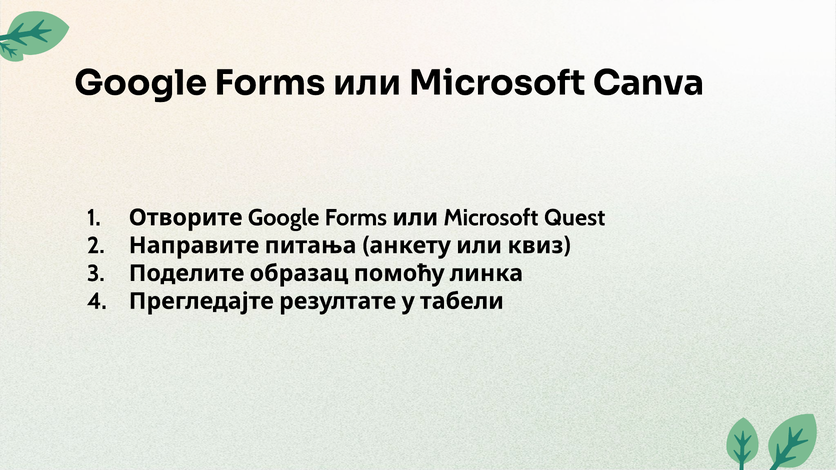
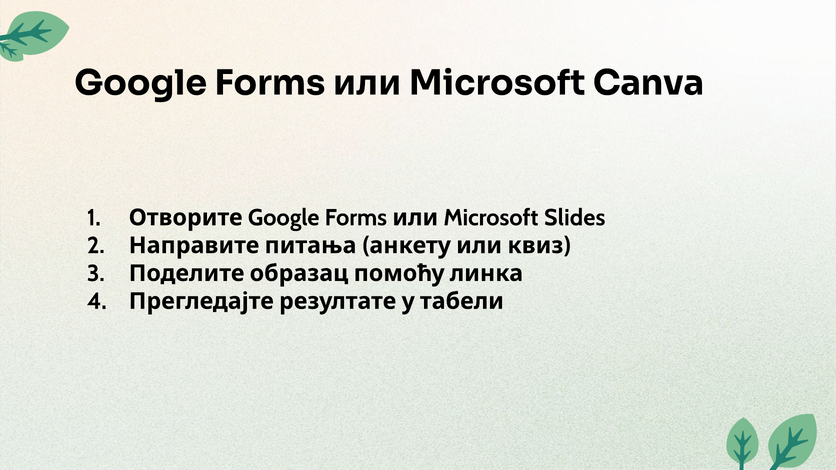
Quest: Quest -> Slides (575, 218)
